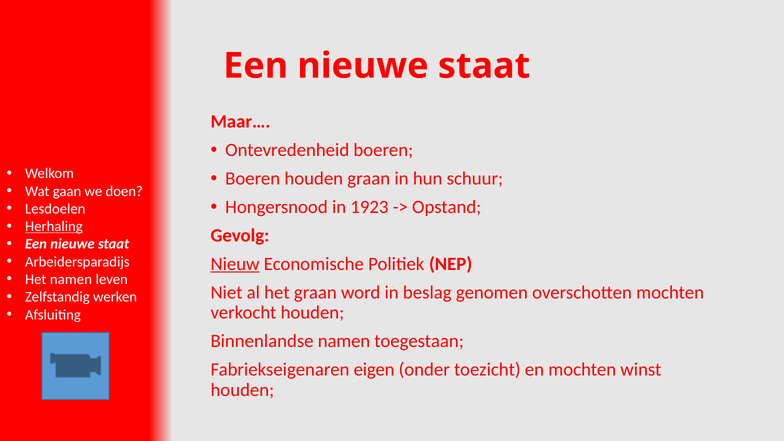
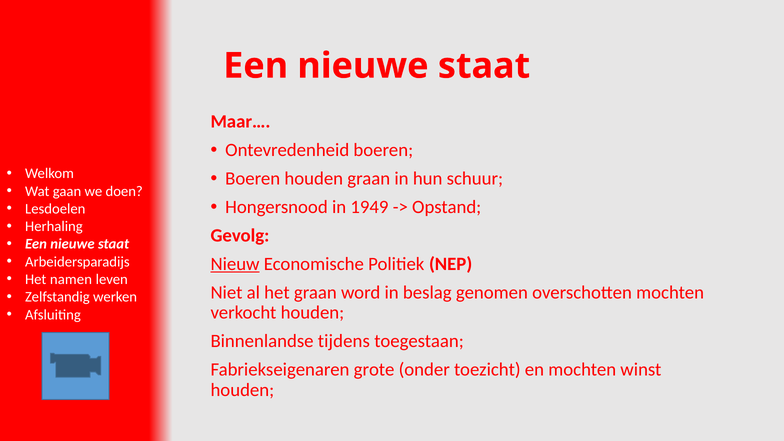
1923: 1923 -> 1949 (369, 207)
Herhaling underline: present -> none (54, 226)
Binnenlandse namen: namen -> tijdens (344, 341)
eigen: eigen -> grote (374, 370)
